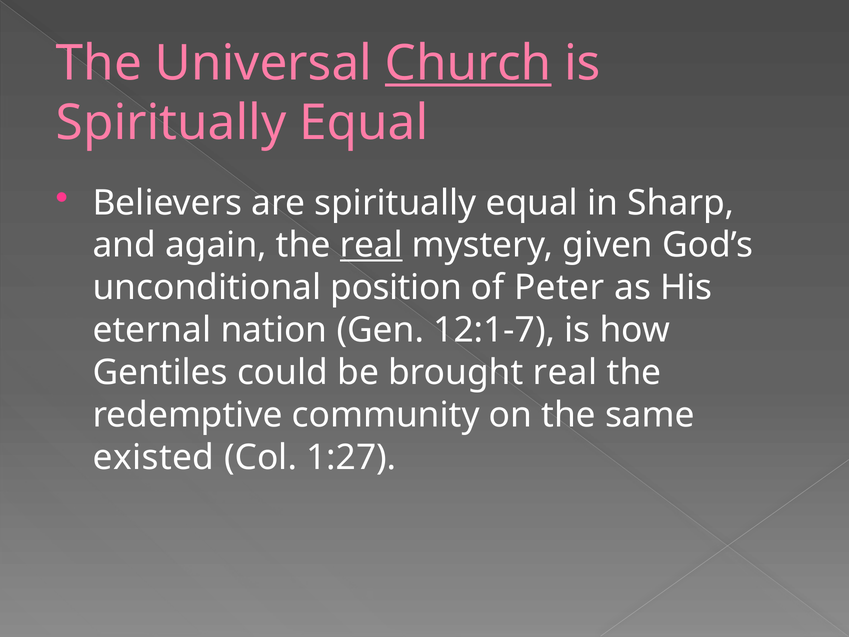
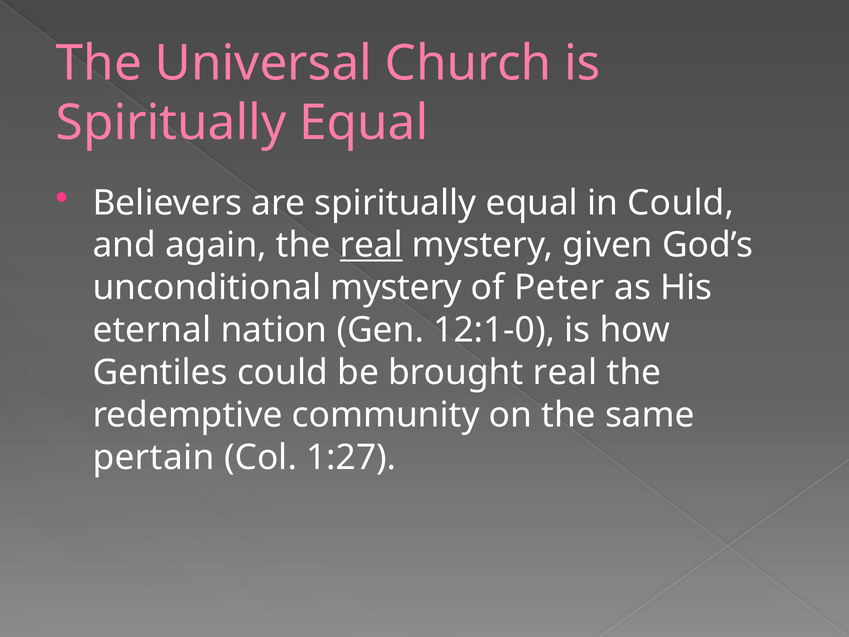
Church underline: present -> none (468, 64)
in Sharp: Sharp -> Could (681, 203)
unconditional position: position -> mystery (396, 288)
12:1-7: 12:1-7 -> 12:1-0 (494, 330)
existed: existed -> pertain (154, 457)
